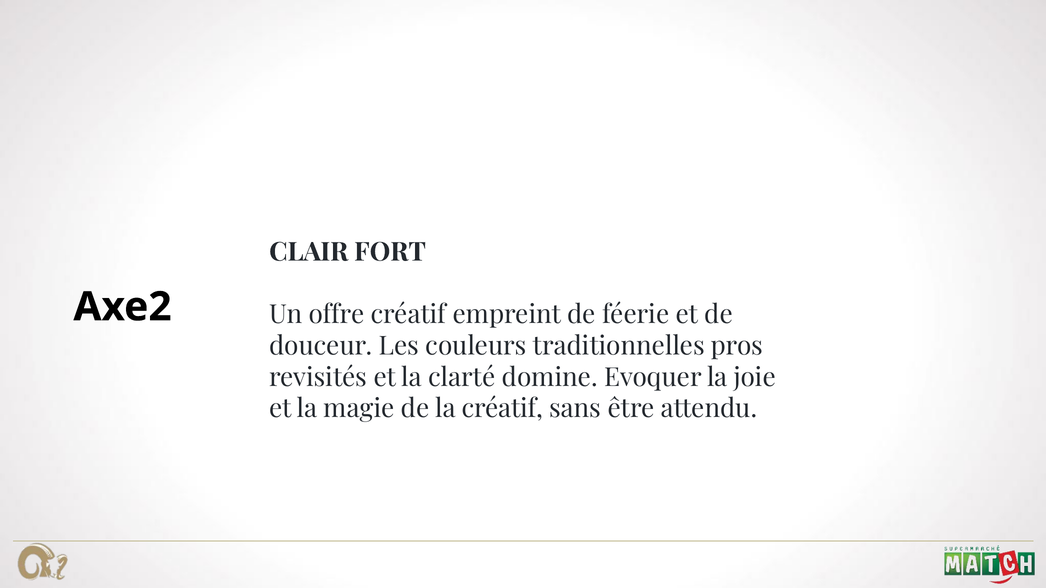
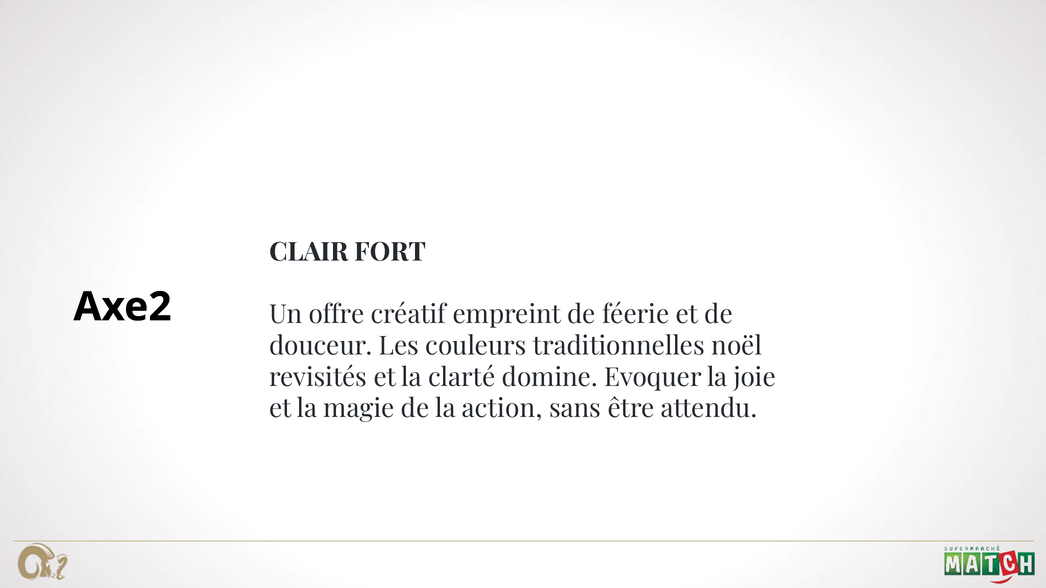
pros: pros -> noël (737, 346)
la créatif: créatif -> action (502, 409)
